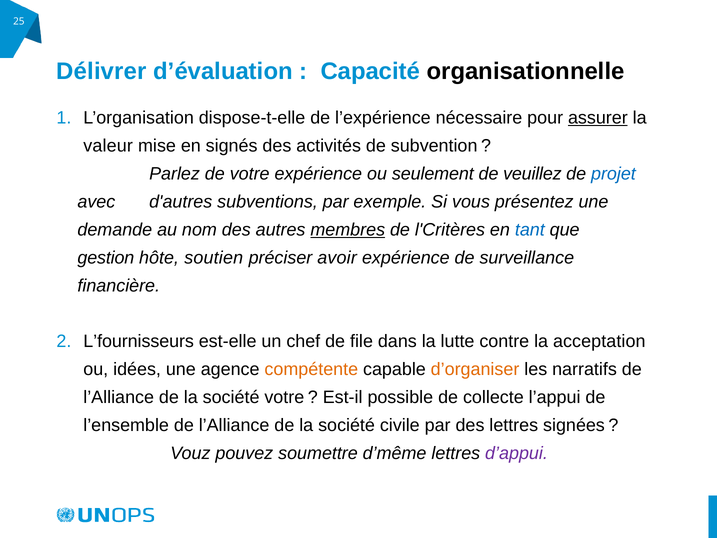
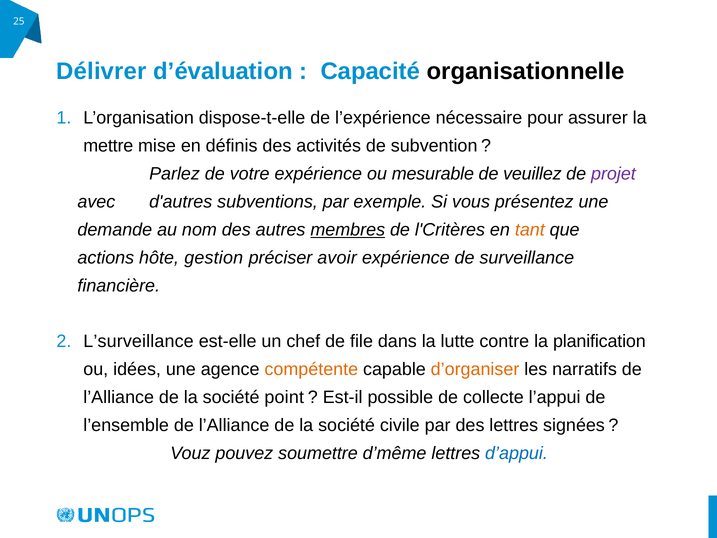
assurer underline: present -> none (598, 118)
valeur: valeur -> mettre (108, 146)
signés: signés -> définis (232, 146)
seulement: seulement -> mesurable (433, 174)
projet colour: blue -> purple (613, 174)
tant colour: blue -> orange (530, 230)
gestion: gestion -> actions (106, 258)
soutien: soutien -> gestion (214, 258)
L’fournisseurs: L’fournisseurs -> L’surveillance (139, 341)
acceptation: acceptation -> planification (599, 341)
société votre: votre -> point (284, 397)
d’appui colour: purple -> blue (517, 453)
